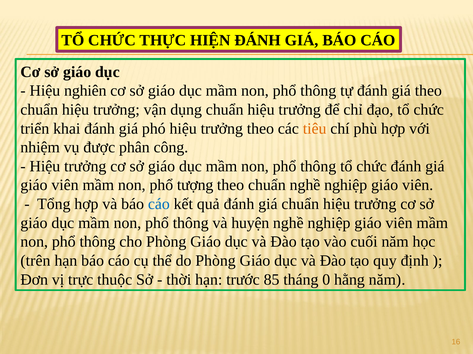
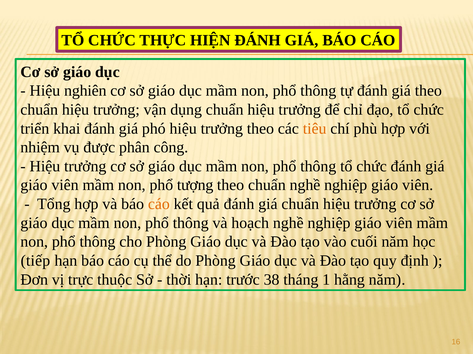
cáo colour: blue -> orange (159, 204)
huyện: huyện -> hoạch (250, 223)
trên: trên -> tiếp (35, 261)
85: 85 -> 38 (272, 280)
0: 0 -> 1 (326, 280)
